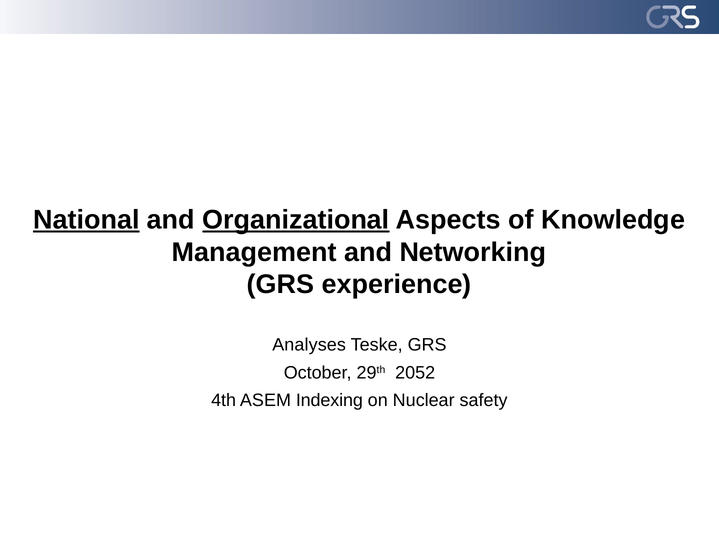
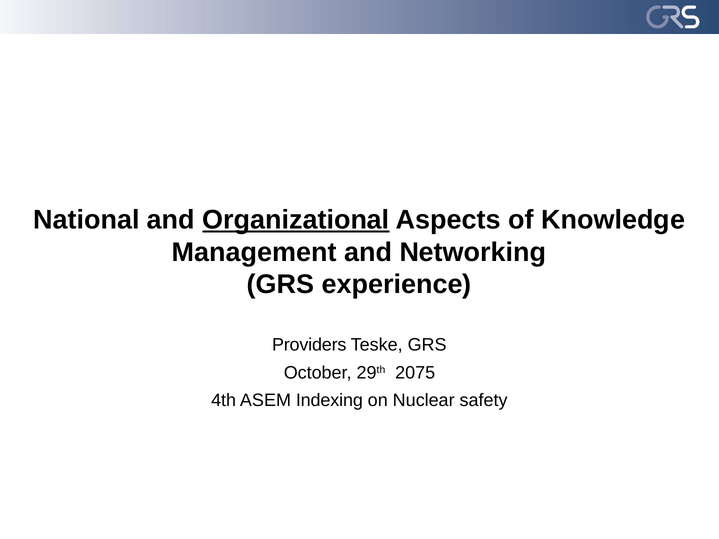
National underline: present -> none (86, 220)
Analyses: Analyses -> Providers (309, 345)
2052: 2052 -> 2075 (415, 373)
